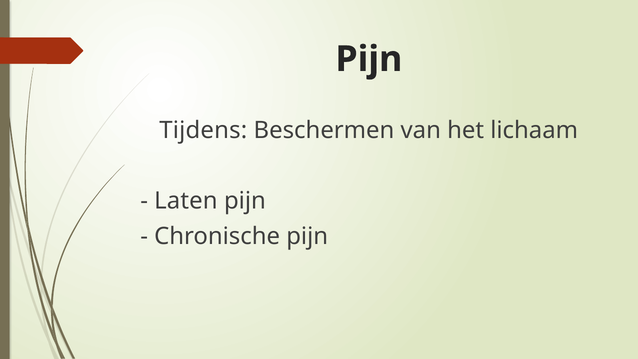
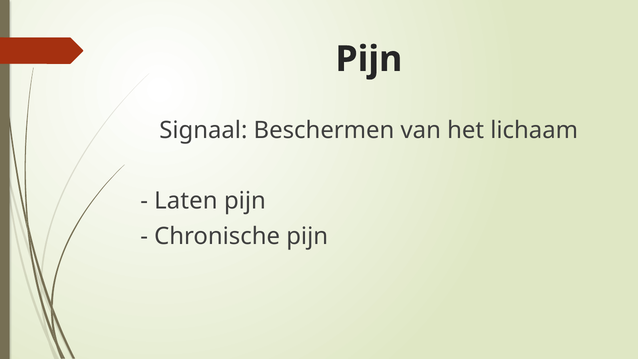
Tijdens: Tijdens -> Signaal (203, 130)
